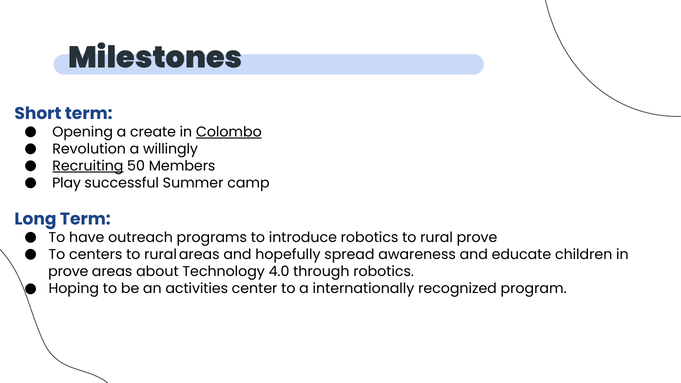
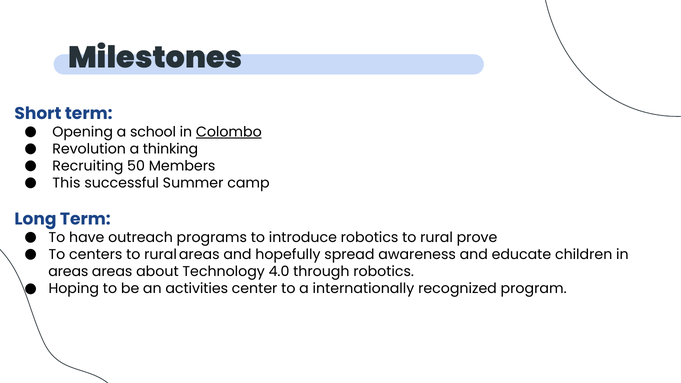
create: create -> school (153, 132)
willingly: willingly -> thinking (170, 149)
Recruiting underline: present -> none (88, 166)
Play: Play -> This (66, 183)
prove: prove -> areas (68, 272)
